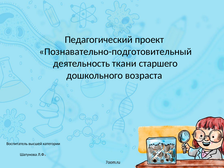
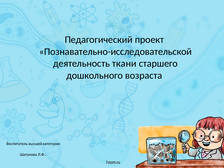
Познавательно-подготовительный: Познавательно-подготовительный -> Познавательно-исследовательской (115, 52)
